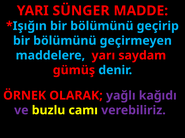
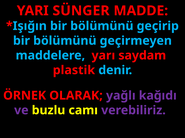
gümüş: gümüş -> plastik (74, 71)
